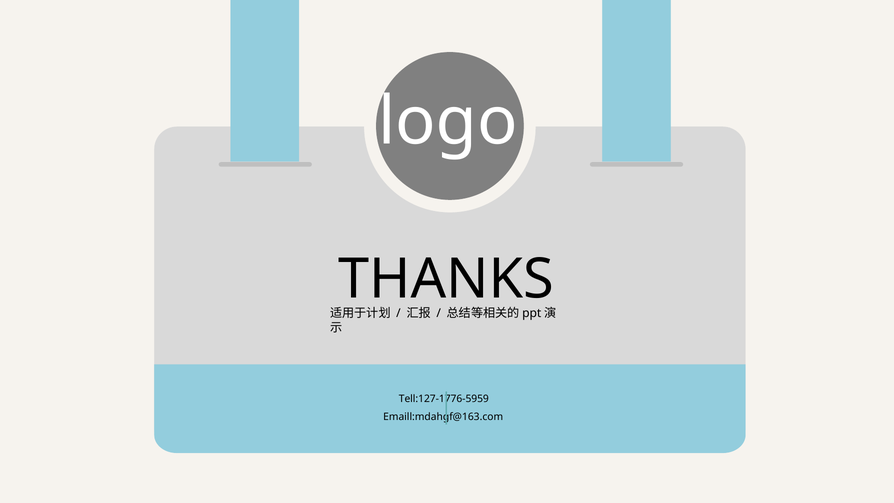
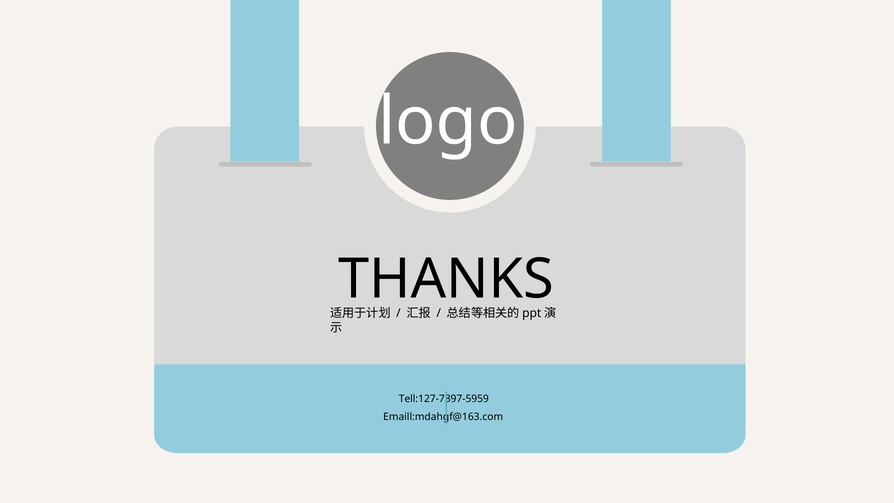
Tell:127-1776-5959: Tell:127-1776-5959 -> Tell:127-7897-5959 (444, 399)
